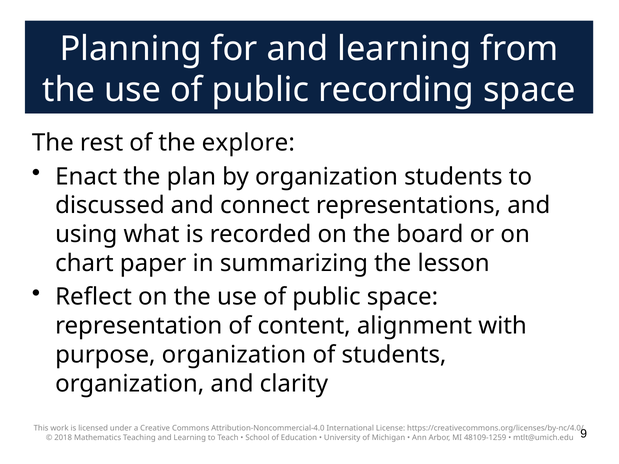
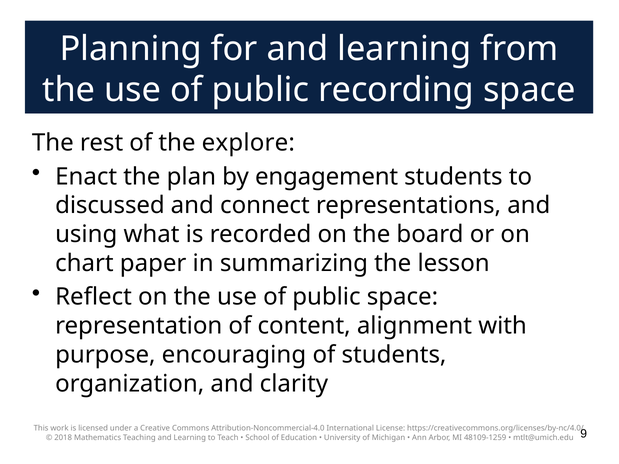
by organization: organization -> engagement (327, 177)
purpose organization: organization -> encouraging (234, 355)
